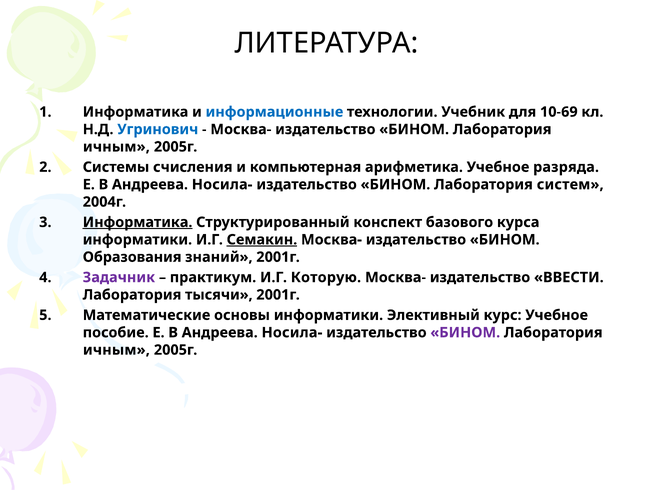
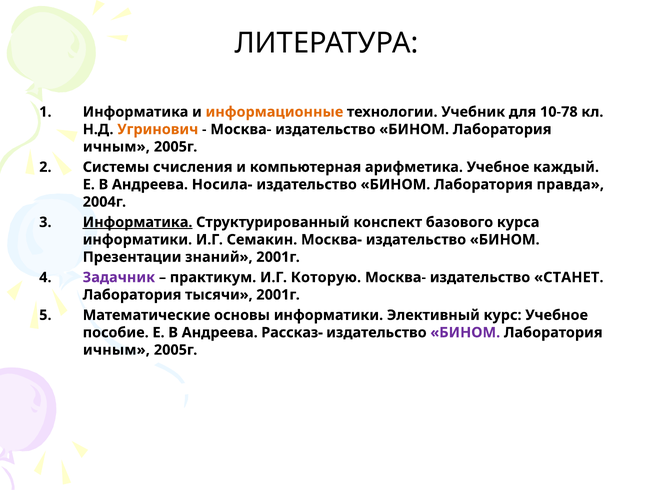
информационные colour: blue -> orange (274, 112)
10-69: 10-69 -> 10-78 (559, 112)
Угринович colour: blue -> orange (158, 129)
разряда: разряда -> каждый (566, 167)
систем: систем -> правда (570, 184)
Семакин underline: present -> none (262, 240)
Образования: Образования -> Презентации (132, 257)
ВВЕСТИ: ВВЕСТИ -> СТАНЕТ (569, 277)
Носила-: Носила- -> Рассказ- (292, 332)
